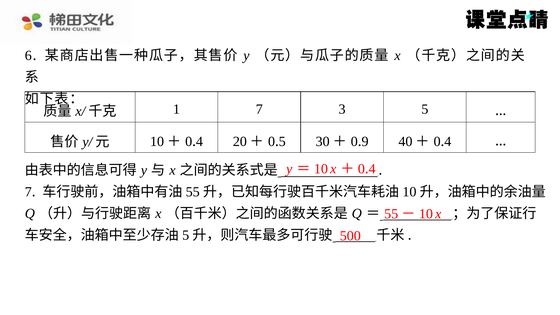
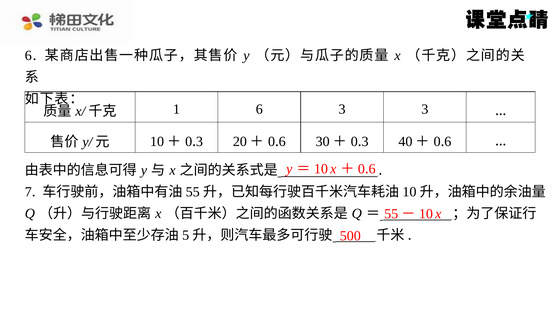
1 7: 7 -> 6 (259, 109)
3 5: 5 -> 3 (425, 109)
4: 4 -> 3 (199, 142)
5: 5 -> 6 (282, 142)
9: 9 -> 3 (365, 142)
4: 4 -> 6 (448, 142)
4: 4 -> 6 (372, 169)
